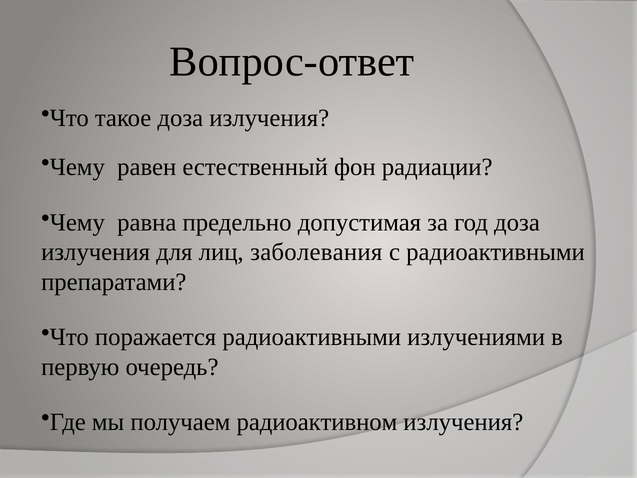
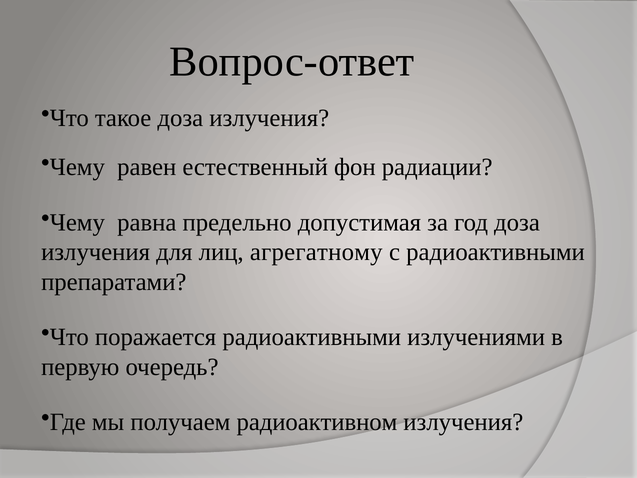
заболевания: заболевания -> агрегатному (316, 252)
